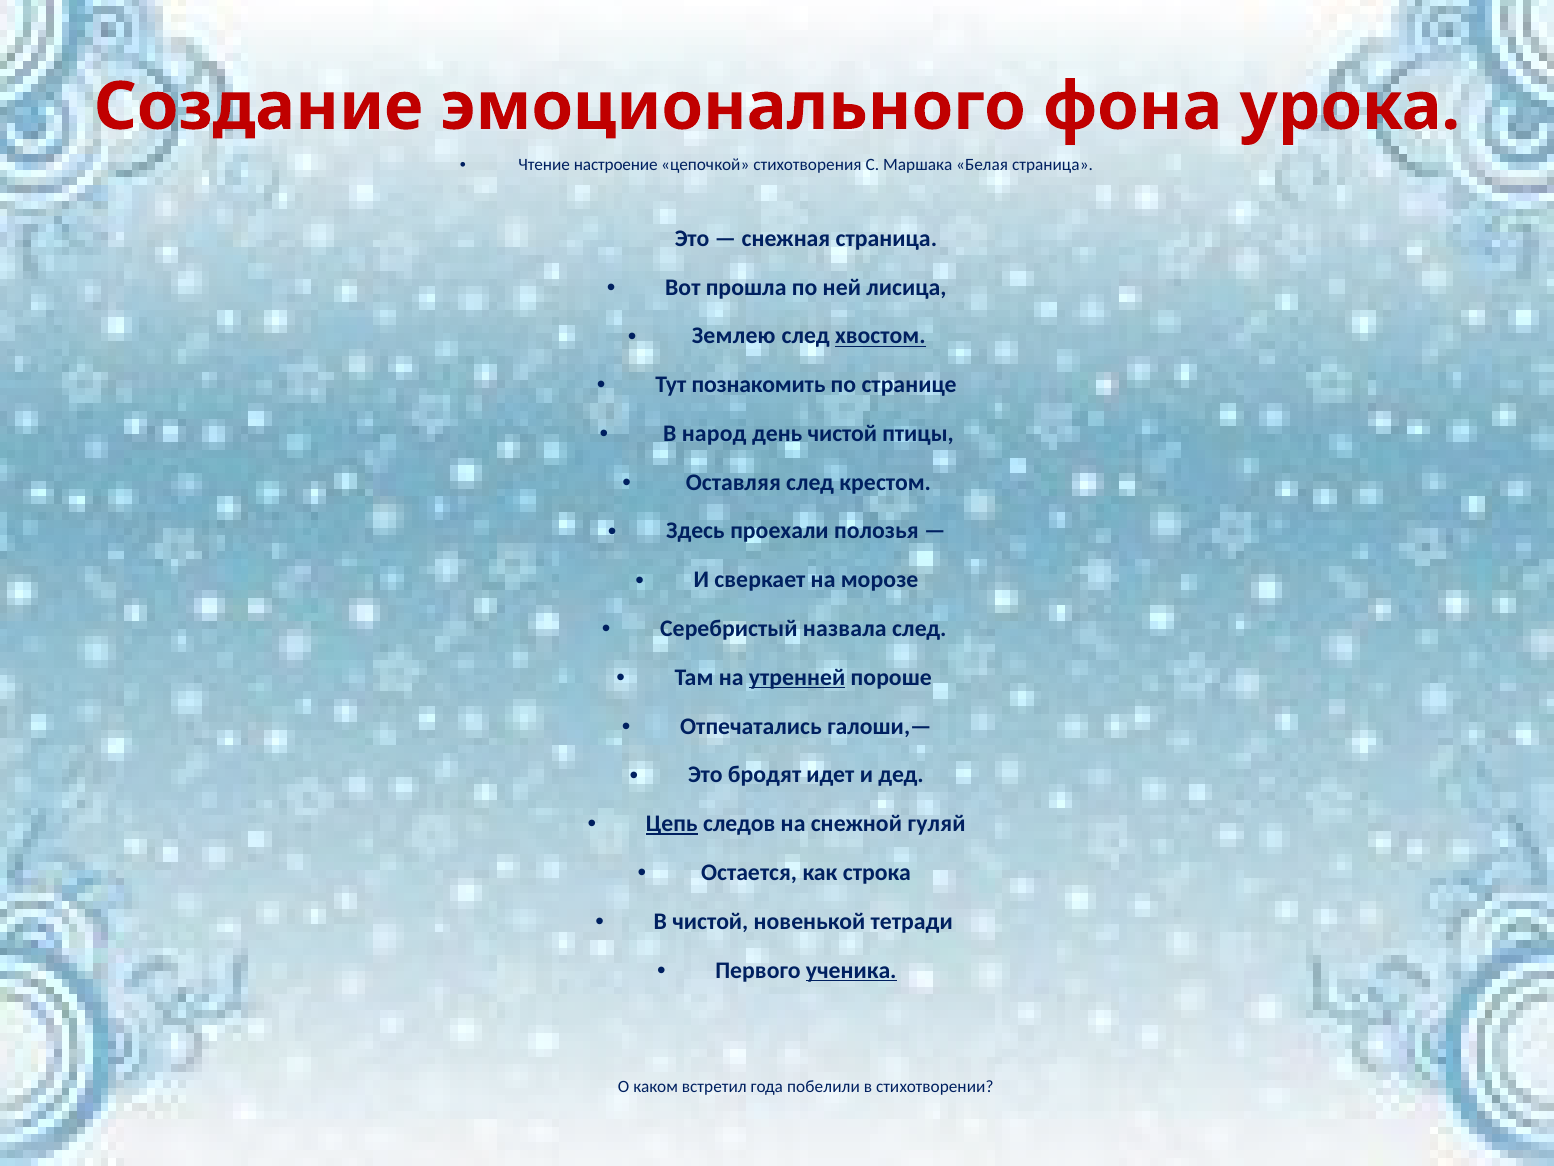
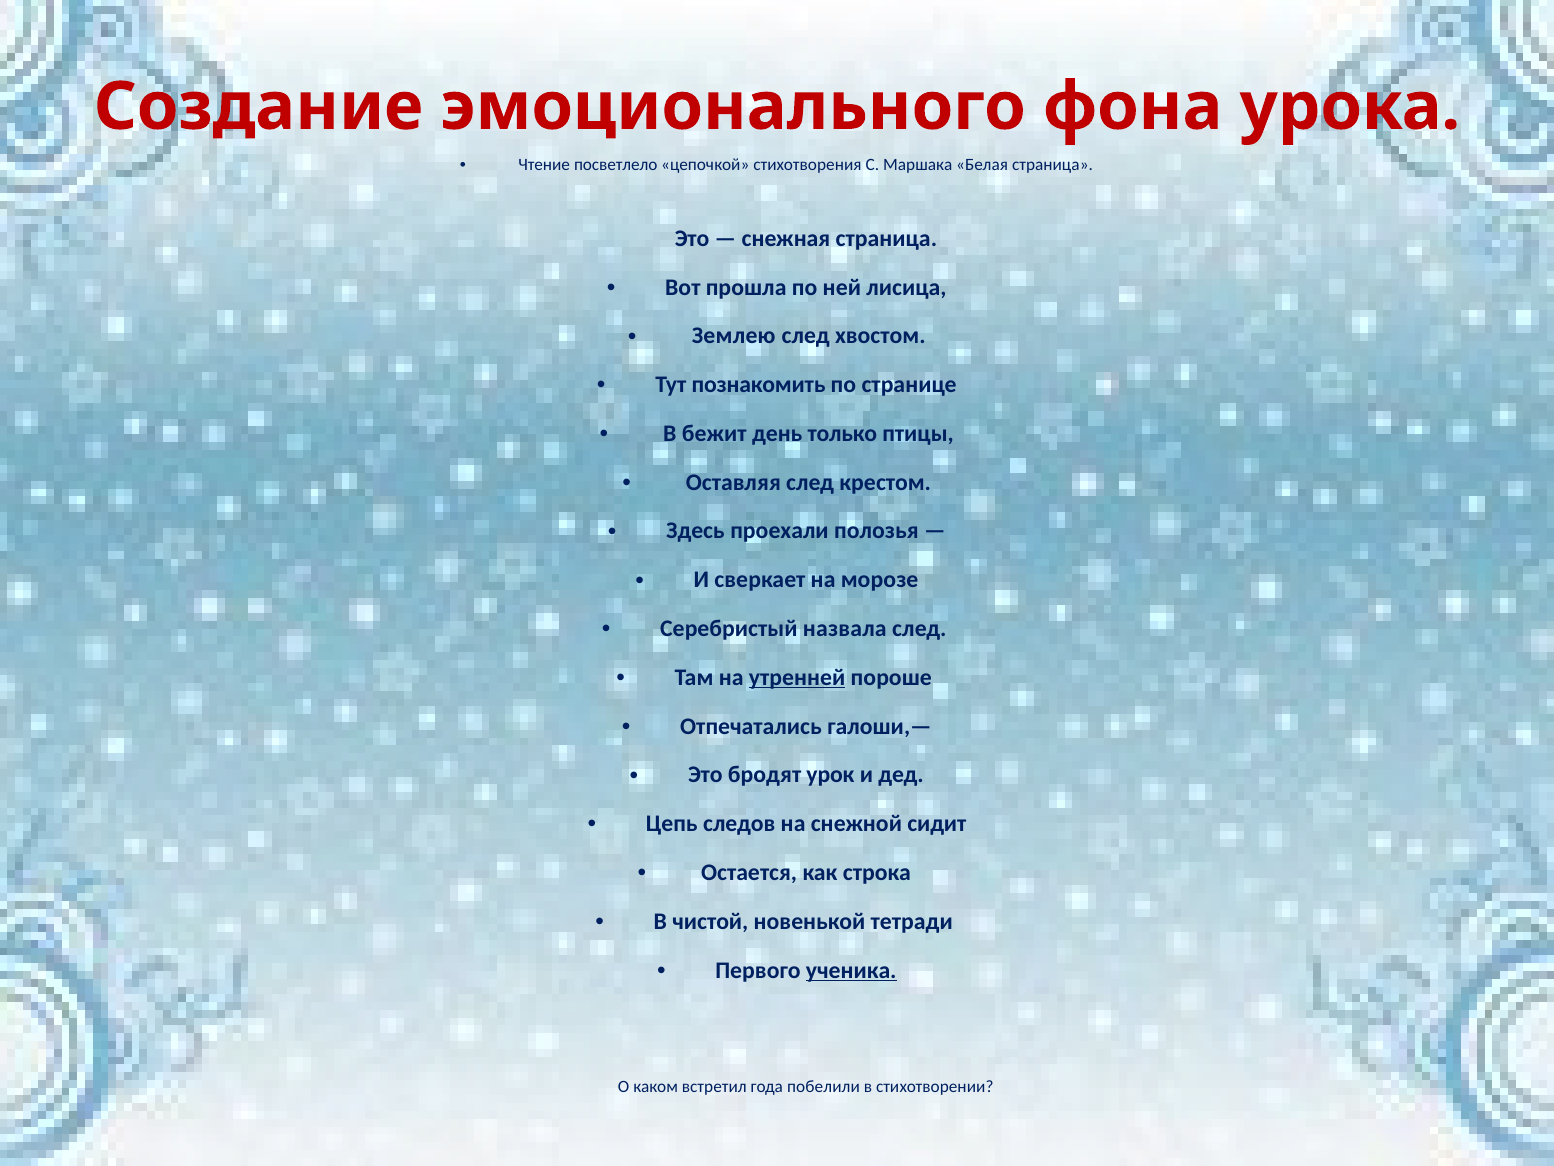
настроение: настроение -> посветлело (616, 164)
хвостом underline: present -> none (880, 336)
народ: народ -> бежит (714, 433)
день чистой: чистой -> только (842, 433)
идет: идет -> урок (830, 775)
Цепь underline: present -> none (672, 823)
гуляй: гуляй -> сидит (937, 823)
